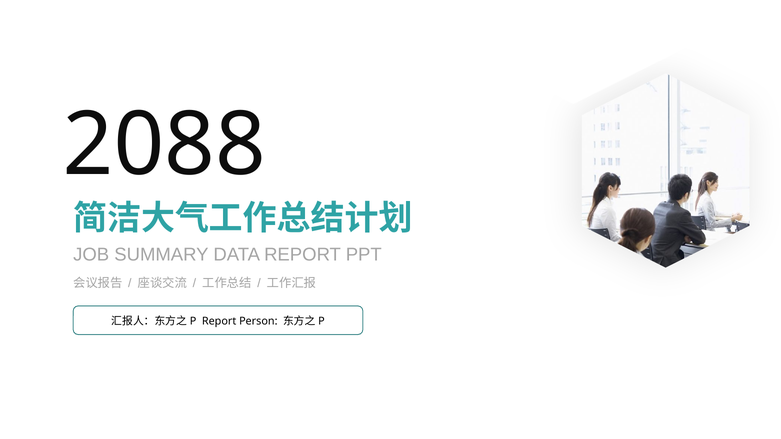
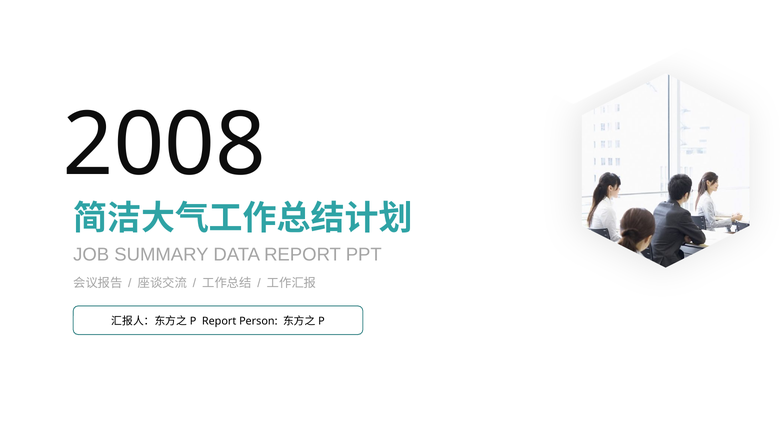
2088: 2088 -> 2008 (164, 145)
